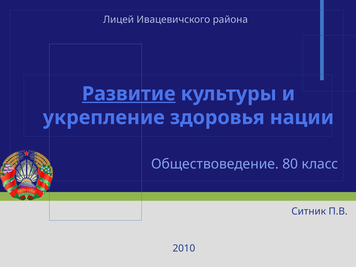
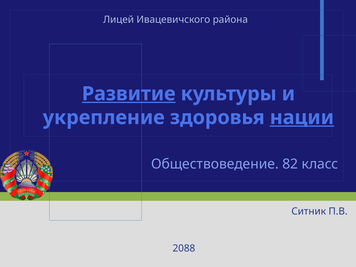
нации underline: none -> present (302, 118)
80: 80 -> 82 (290, 164)
2010: 2010 -> 2088 (184, 248)
